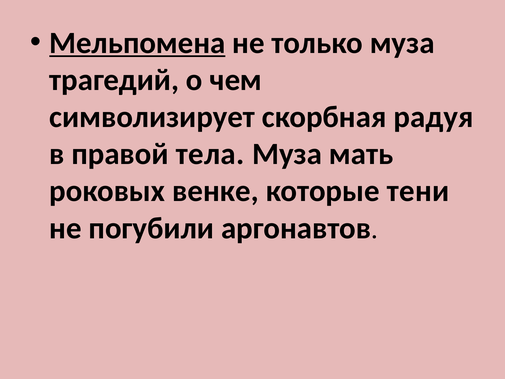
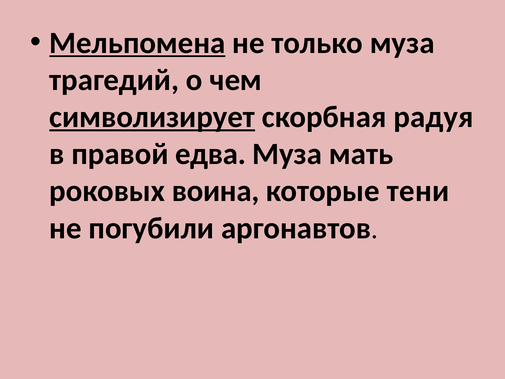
символизирует underline: none -> present (152, 117)
тела: тела -> едва (211, 154)
венке: венке -> воина (216, 191)
